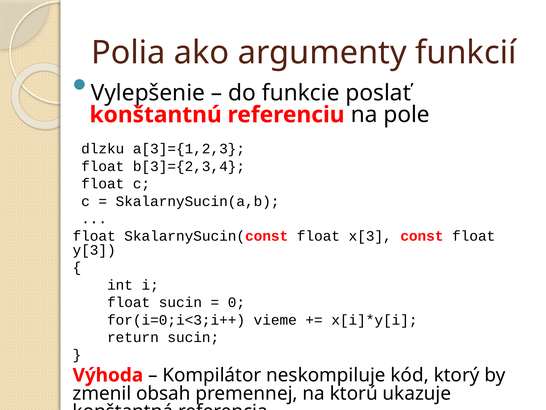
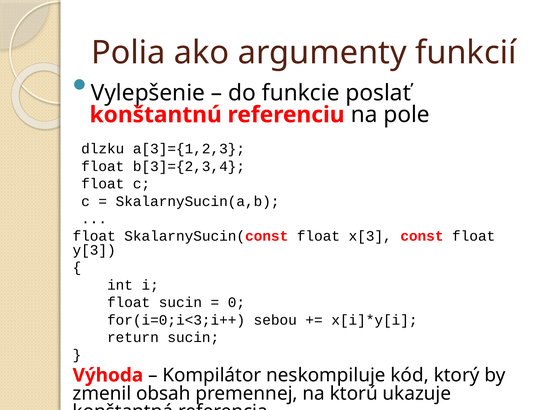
vieme: vieme -> sebou (275, 320)
